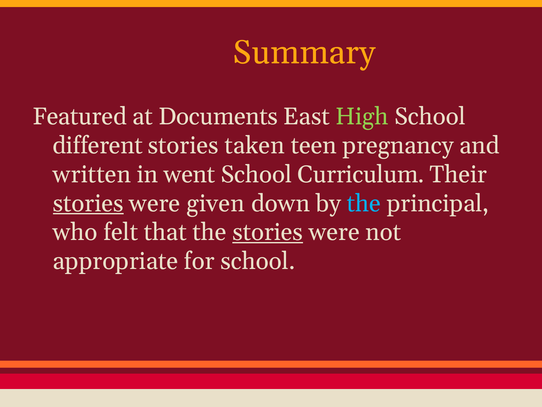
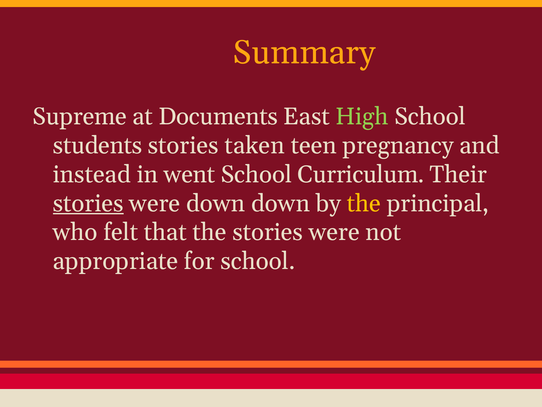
Featured: Featured -> Supreme (80, 116)
different: different -> students (98, 145)
written: written -> instead (92, 174)
were given: given -> down (216, 203)
the colour: light blue -> yellow (364, 203)
stories underline: present -> none (268, 232)
